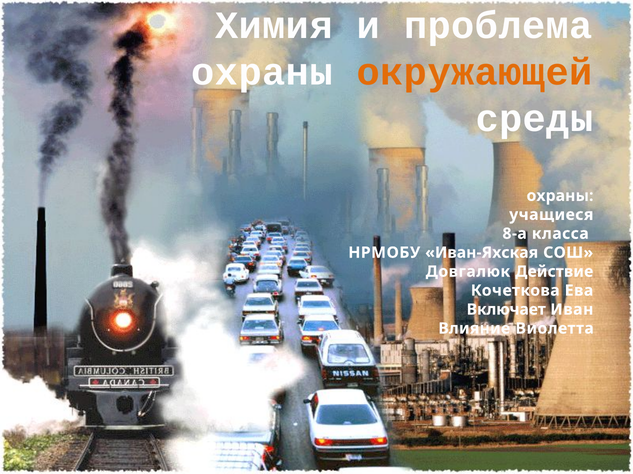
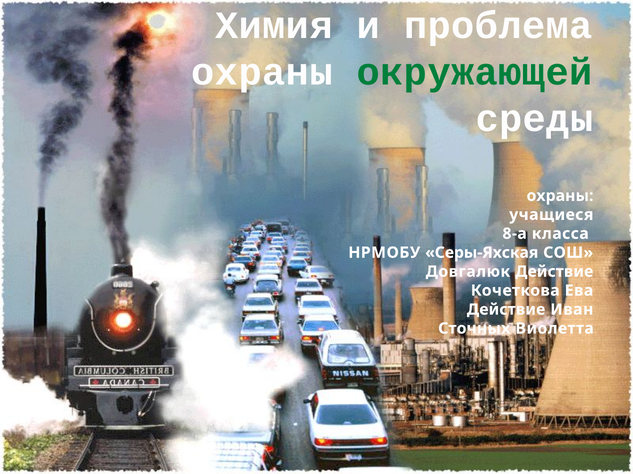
окружающей colour: orange -> green (475, 72)
Иван-Яхская: Иван-Яхская -> Серы-Яхская (482, 253)
Включает: Включает -> Действие (506, 310)
Влияние: Влияние -> Сточных (474, 329)
